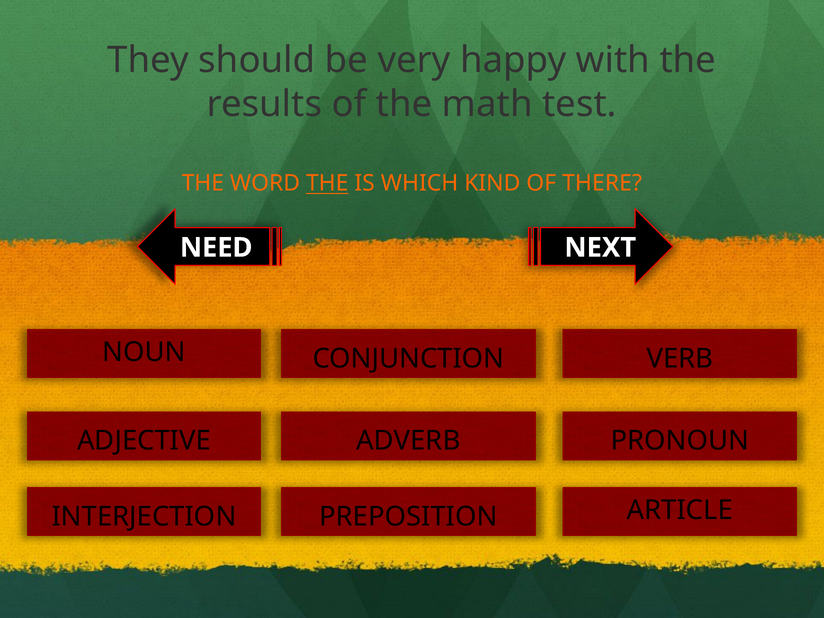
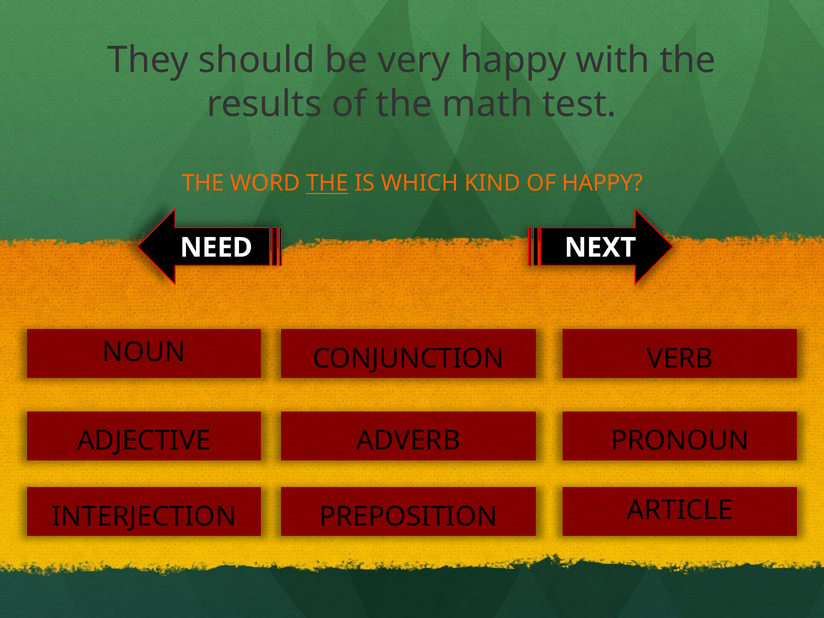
OF THERE: THERE -> HAPPY (602, 183)
